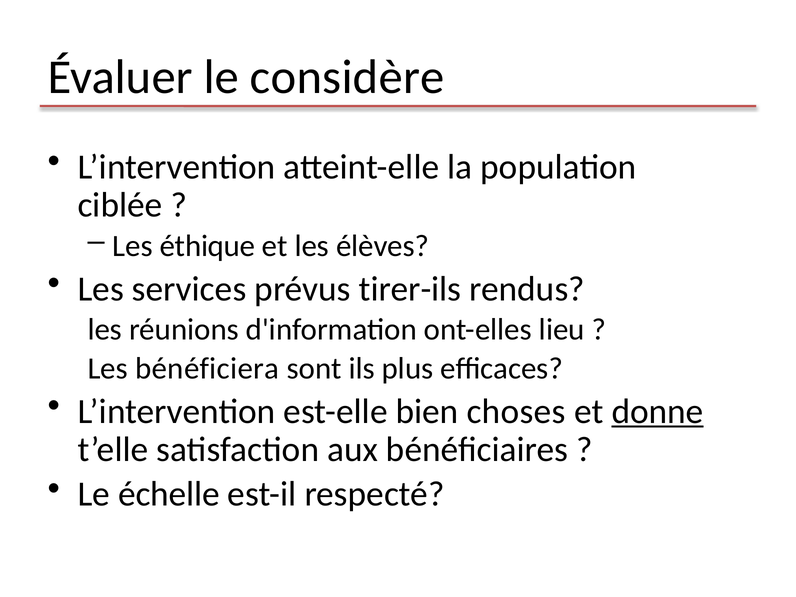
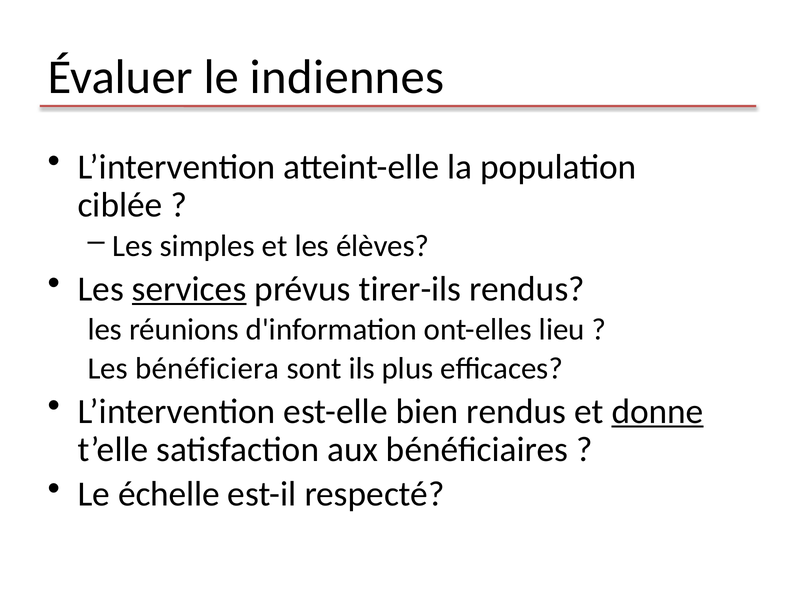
considère: considère -> indiennes (347, 77)
éthique: éthique -> simples (207, 246)
services underline: none -> present (189, 289)
bien choses: choses -> rendus (516, 411)
